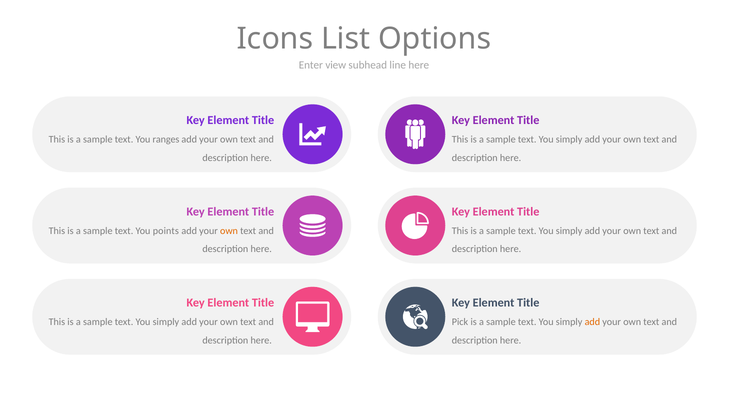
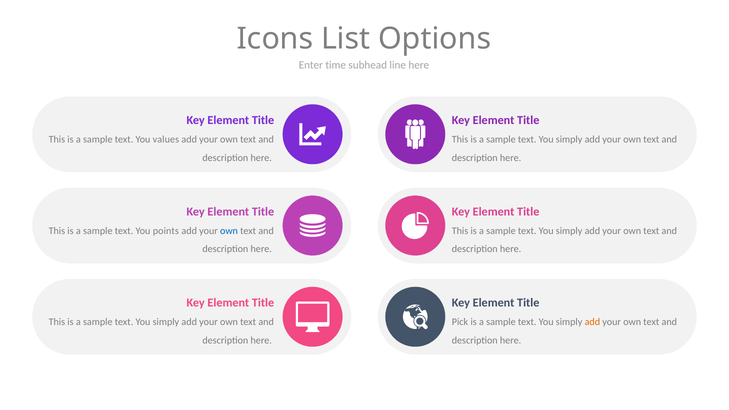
view: view -> time (336, 65)
ranges: ranges -> values (166, 140)
own colour: orange -> blue (229, 231)
